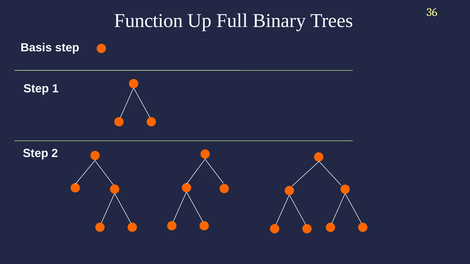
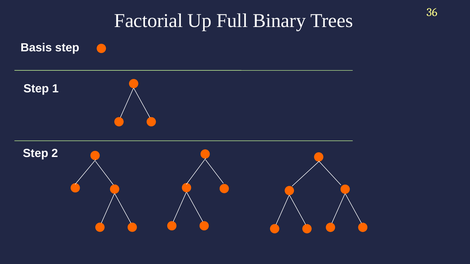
Function: Function -> Factorial (149, 21)
